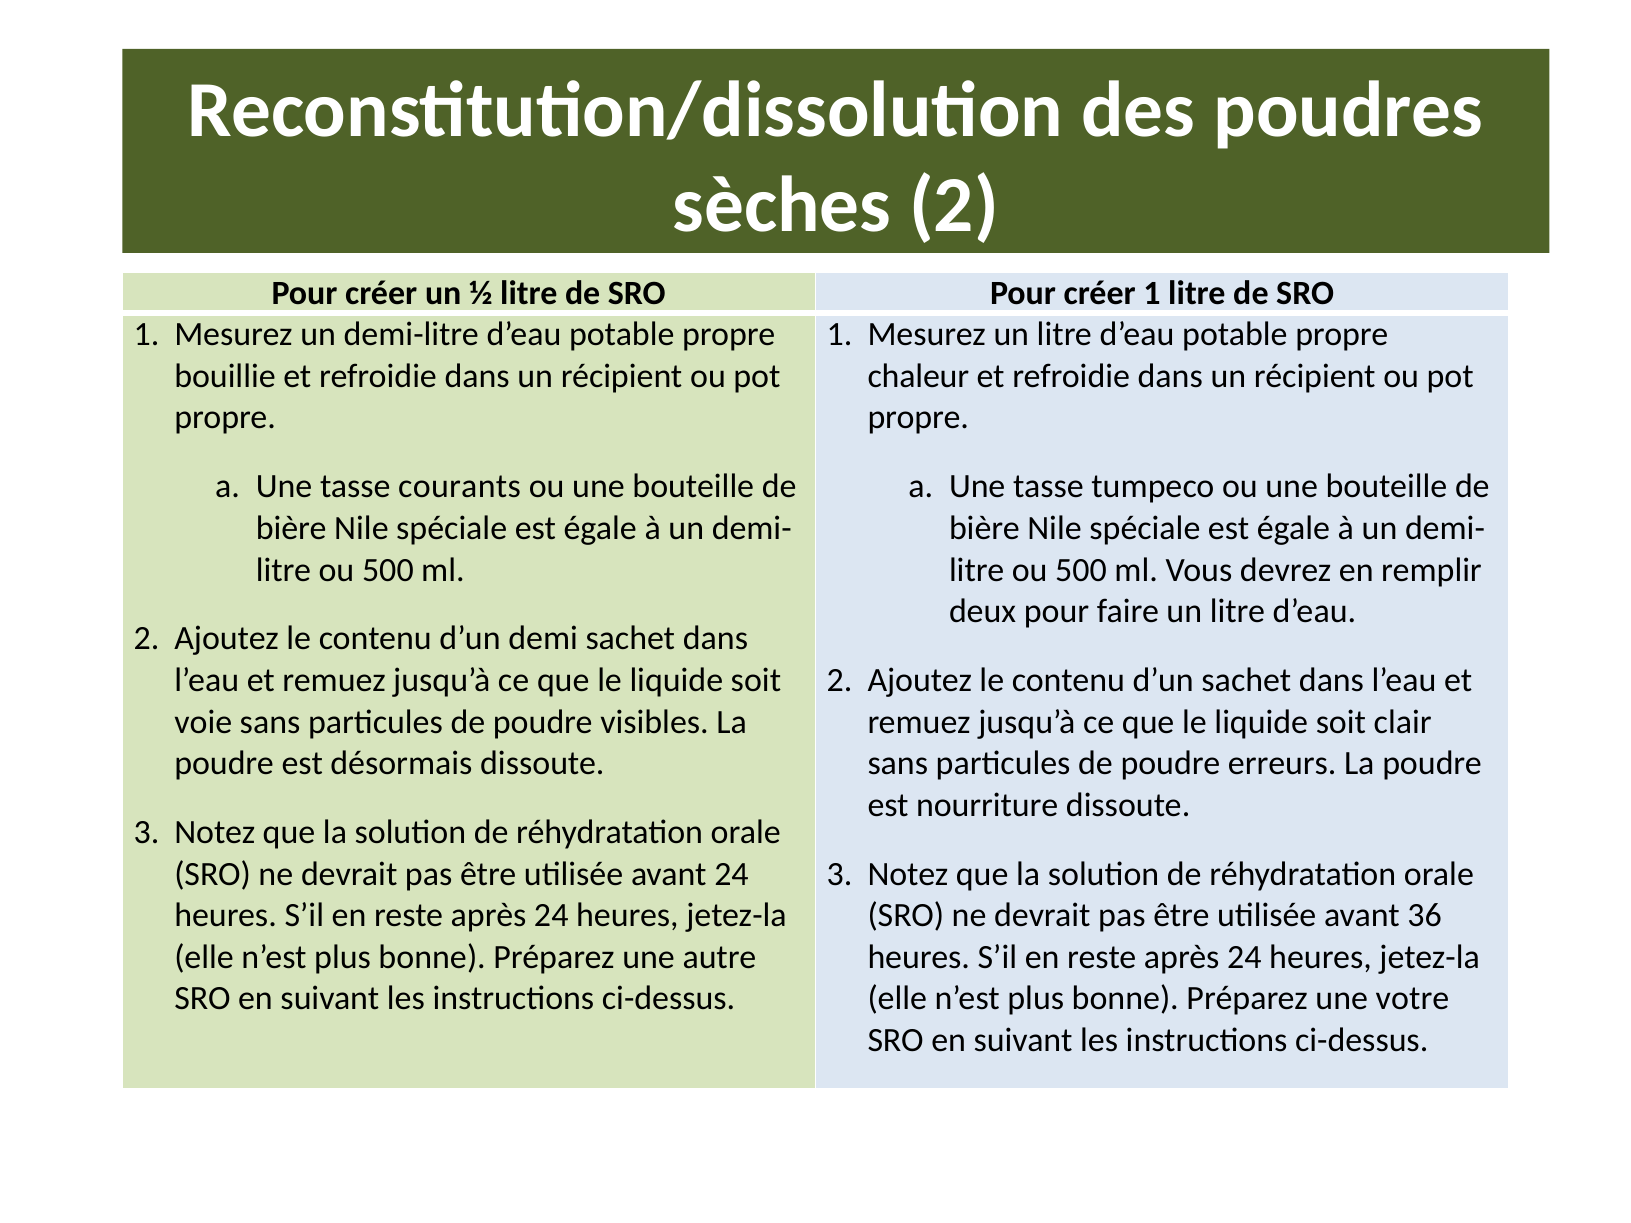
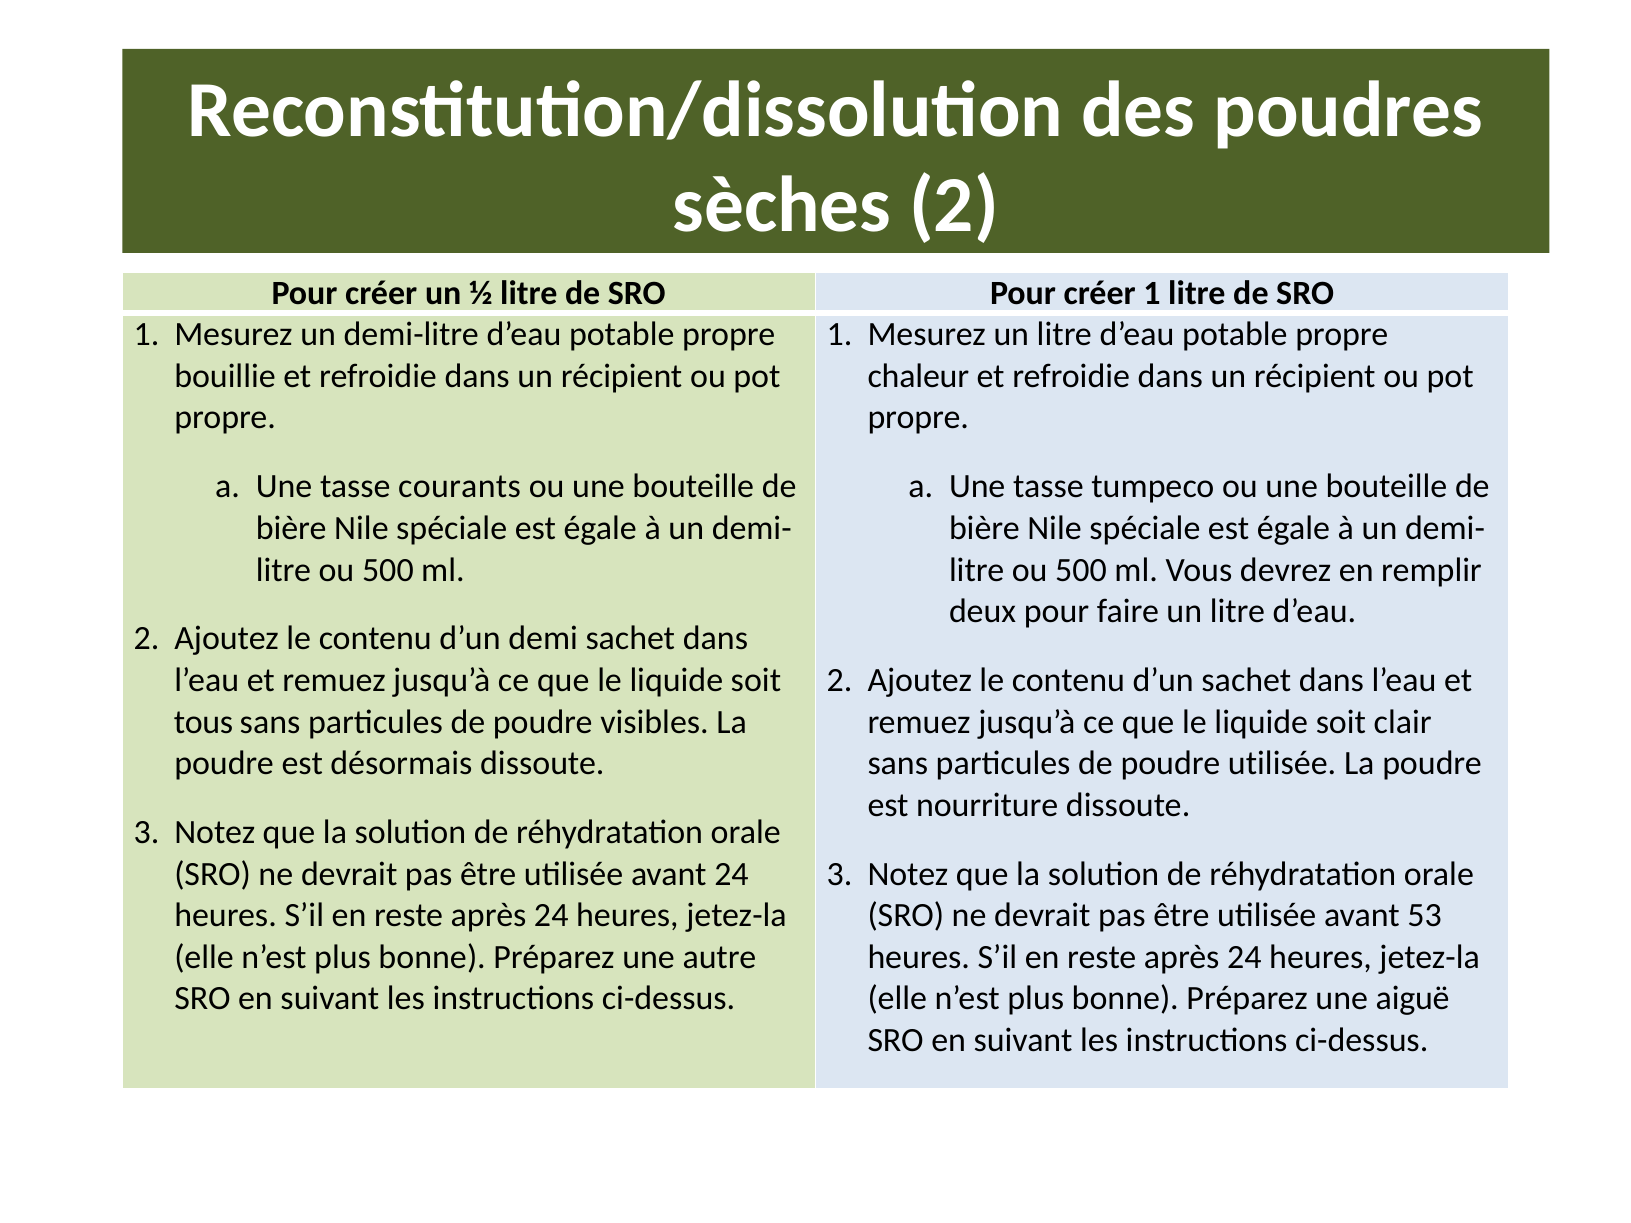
voie: voie -> tous (203, 722)
poudre erreurs: erreurs -> utilisée (1282, 764)
36: 36 -> 53 (1425, 916)
votre: votre -> aiguë (1413, 999)
